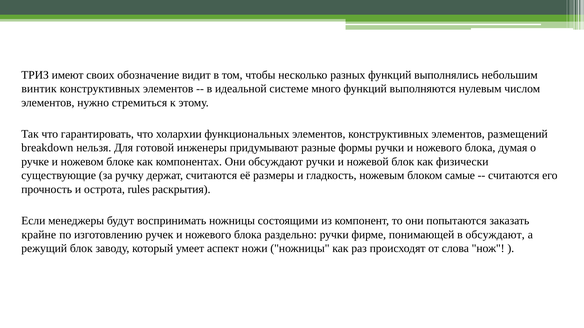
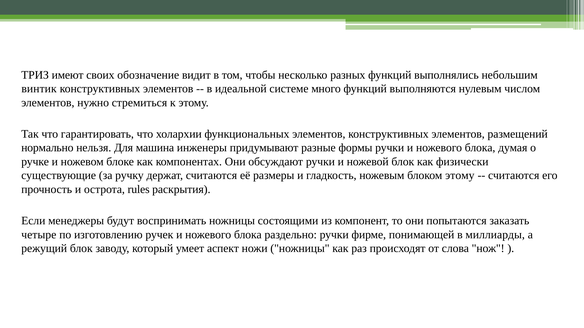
breakdown: breakdown -> нормально (47, 148)
готовой: готовой -> машина (155, 148)
блоком самые: самые -> этому (460, 176)
крайне: крайне -> четыре (39, 235)
в обсуждают: обсуждают -> миллиарды (495, 235)
